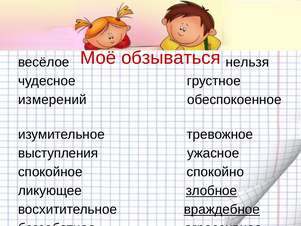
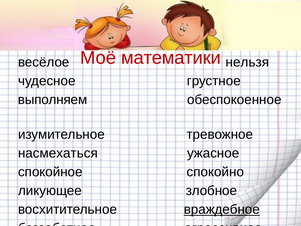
обзываться: обзываться -> математики (171, 58)
измерений: измерений -> выполняем (53, 100)
выступления: выступления -> насмехаться (58, 153)
злобное underline: present -> none (211, 191)
